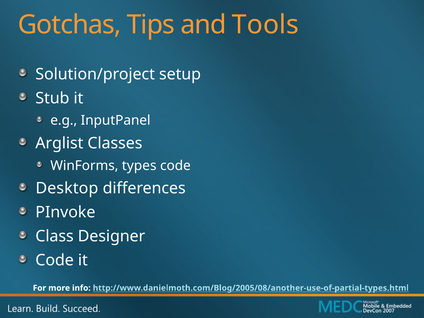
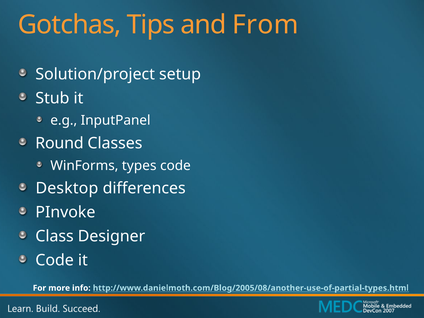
Tools: Tools -> From (265, 25)
Arglist: Arglist -> Round (59, 143)
